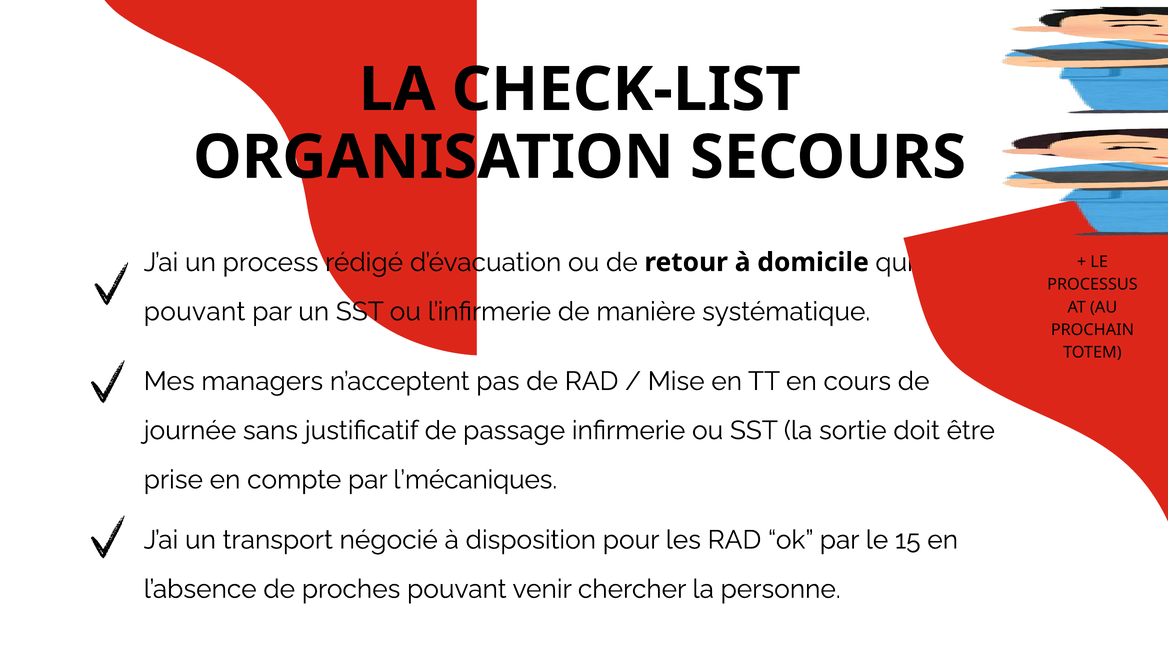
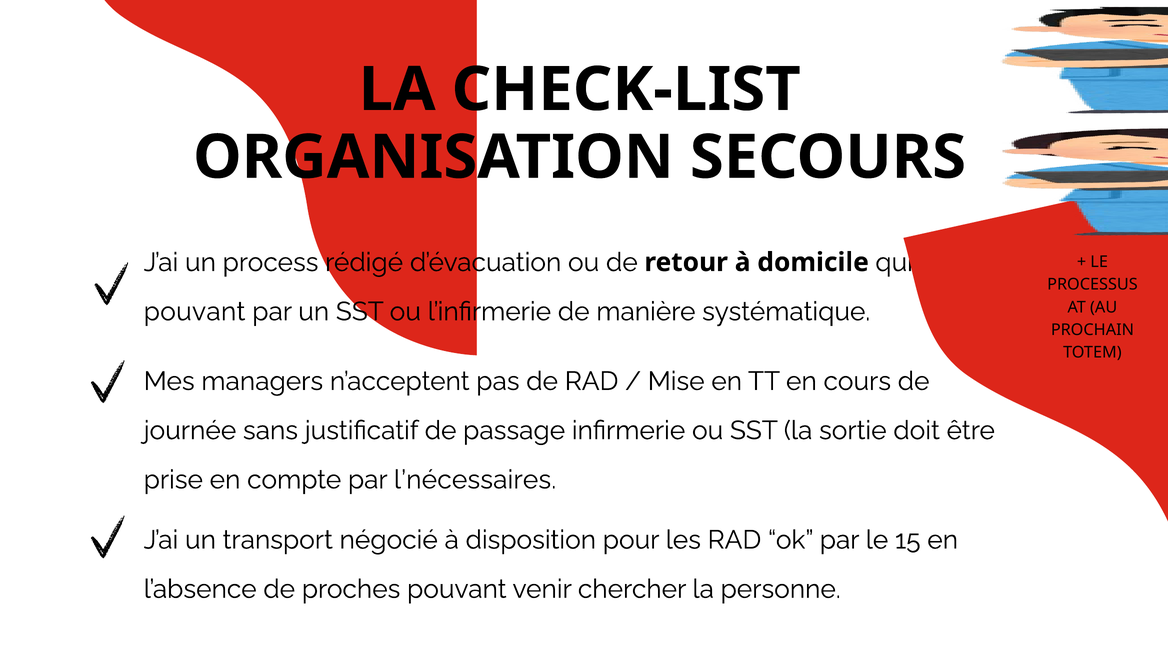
l’mécaniques: l’mécaniques -> l’nécessaires (475, 480)
